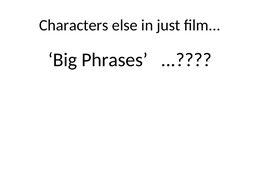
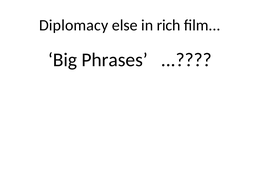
Characters: Characters -> Diplomacy (74, 25)
just: just -> rich (169, 25)
